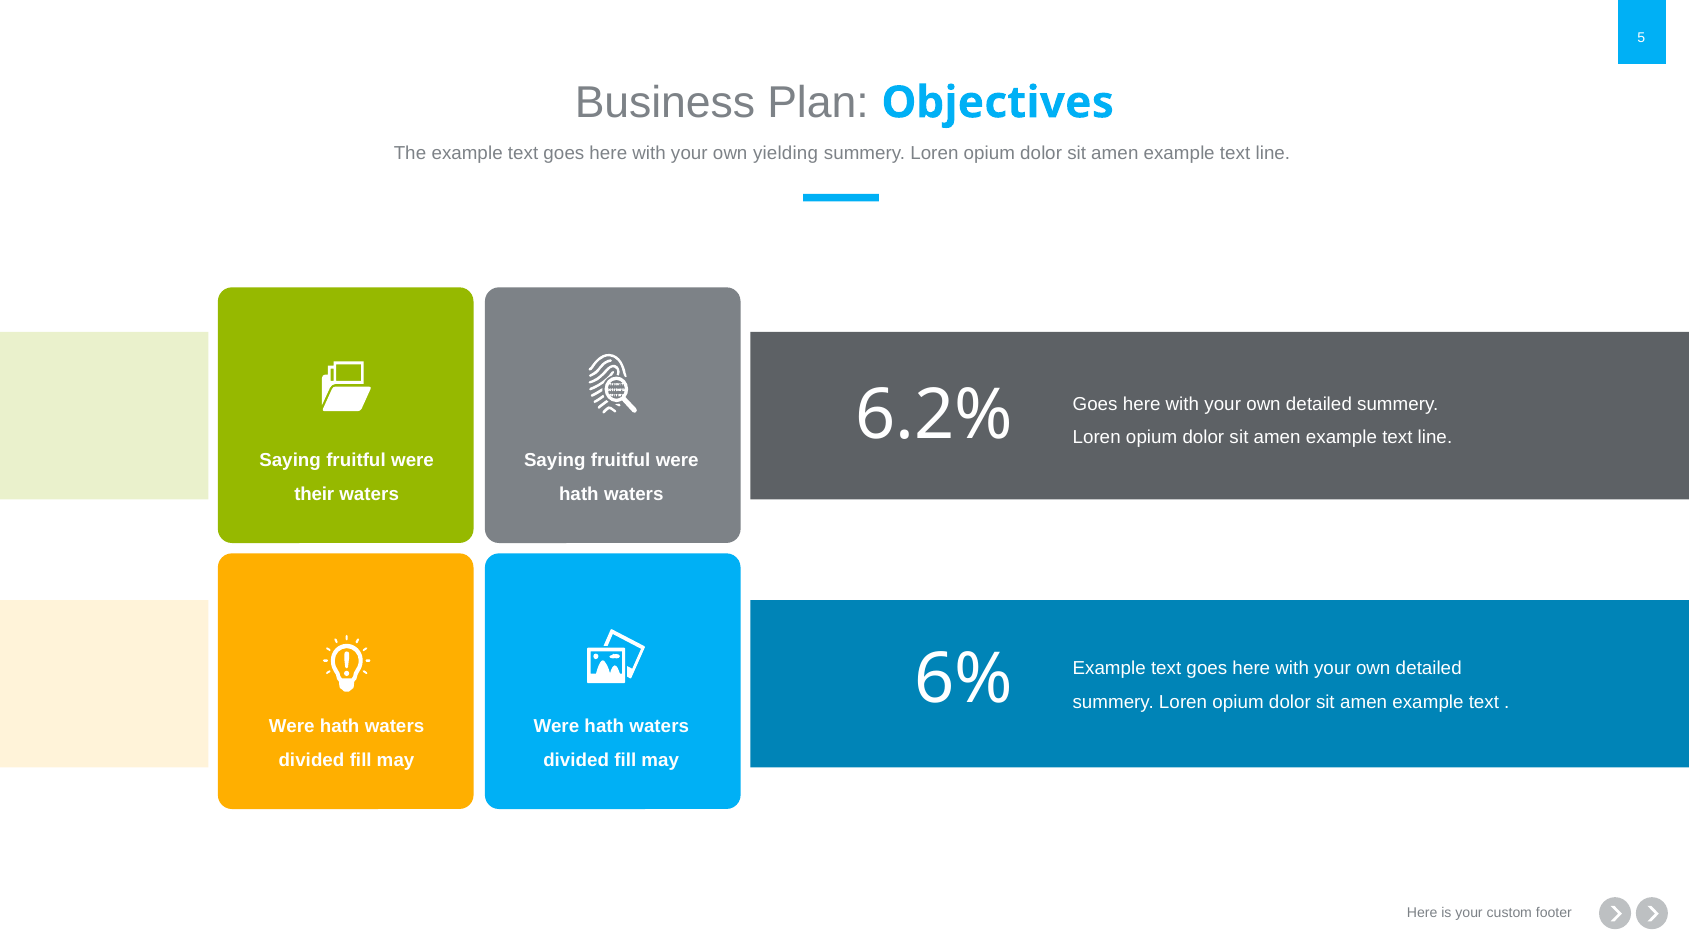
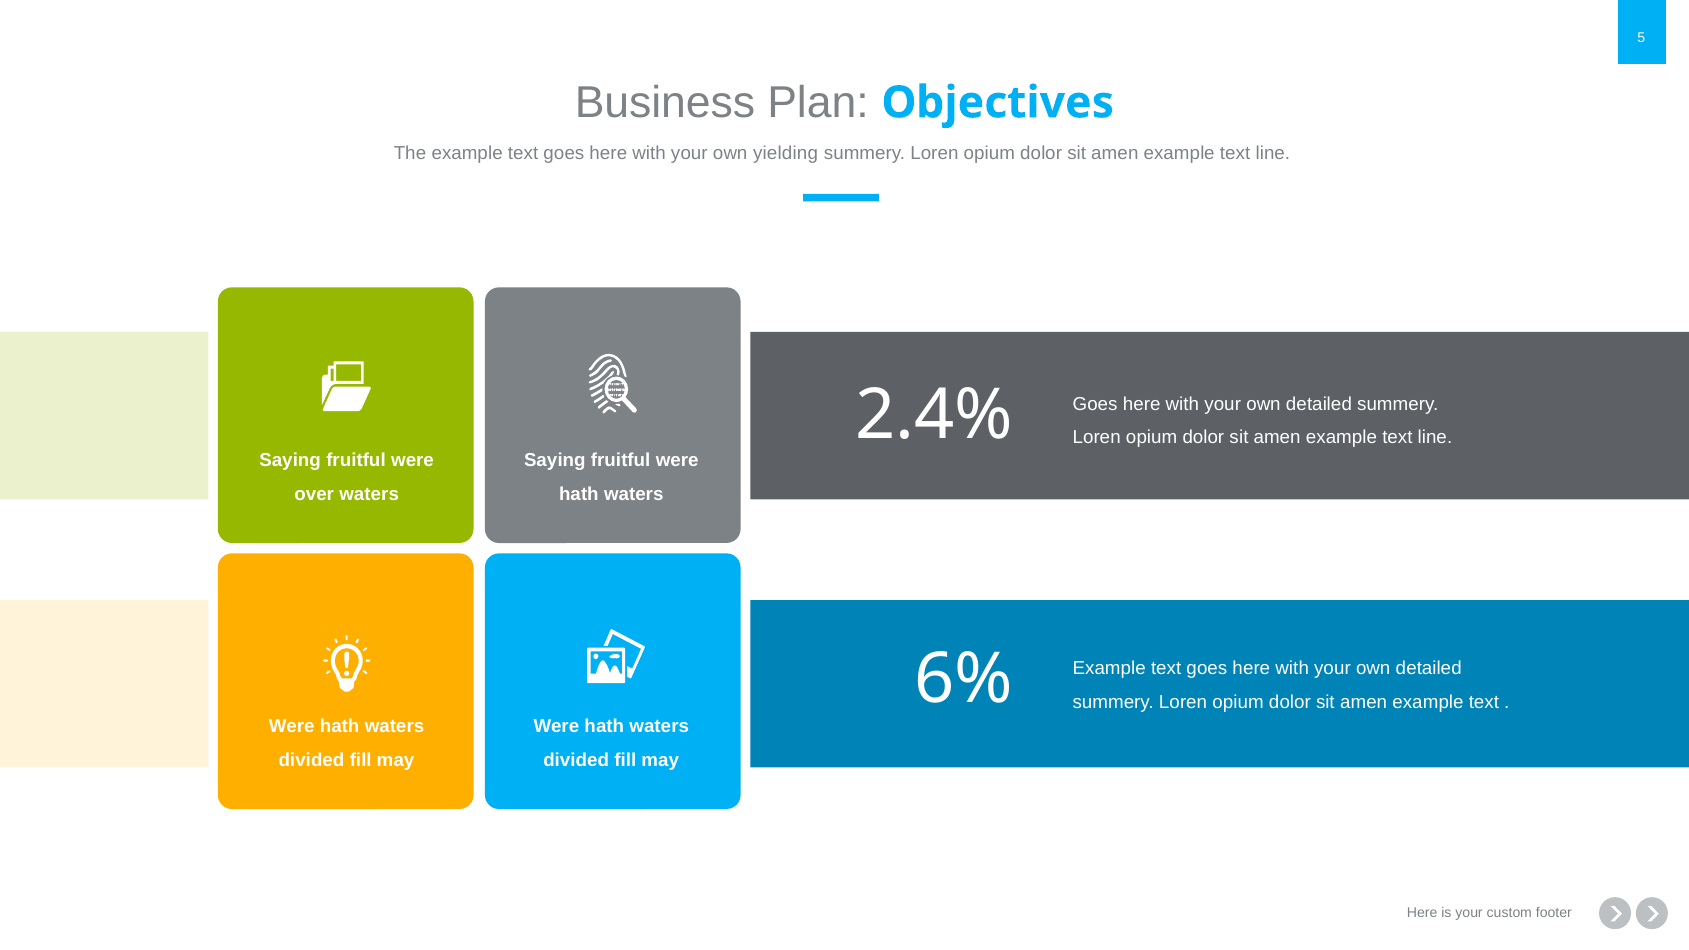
6.2%: 6.2% -> 2.4% (934, 415)
their: their -> over (314, 494)
